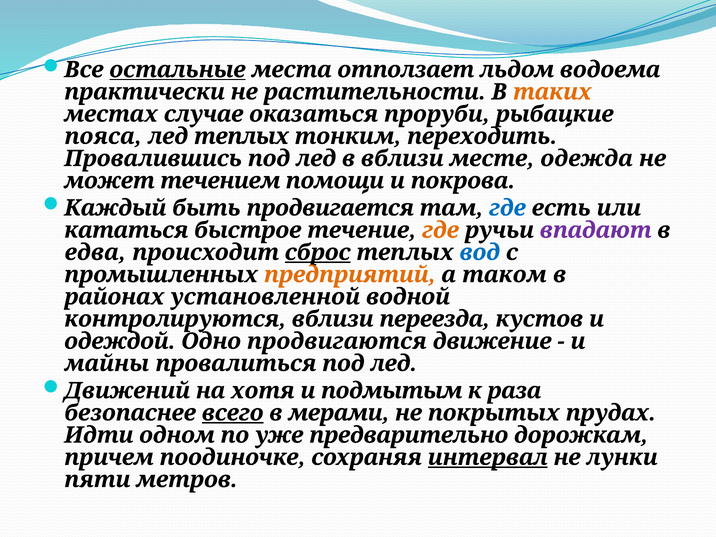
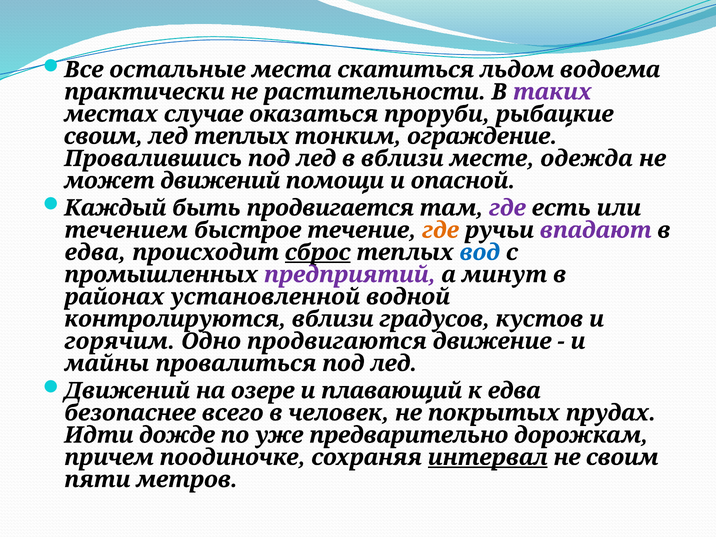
остальные underline: present -> none (178, 70)
отползает: отползает -> скатиться (406, 70)
таких colour: orange -> purple (552, 92)
пояса: пояса -> своим (103, 136)
переходить: переходить -> ограждение (482, 136)
может течением: течением -> движений (220, 181)
покрова: покрова -> опасной (463, 181)
где colour: blue -> purple (507, 208)
кататься: кататься -> течением (126, 230)
предприятий colour: orange -> purple (350, 275)
таком: таком -> минут (504, 275)
переезда: переезда -> градусов (435, 319)
одеждой: одеждой -> горячим (120, 341)
хотя: хотя -> озере (263, 391)
подмытым: подмытым -> плавающий (392, 391)
к раза: раза -> едва (514, 391)
всего underline: present -> none (233, 413)
мерами: мерами -> человек (339, 413)
одном: одном -> дожде (177, 435)
не лунки: лунки -> своим (622, 457)
